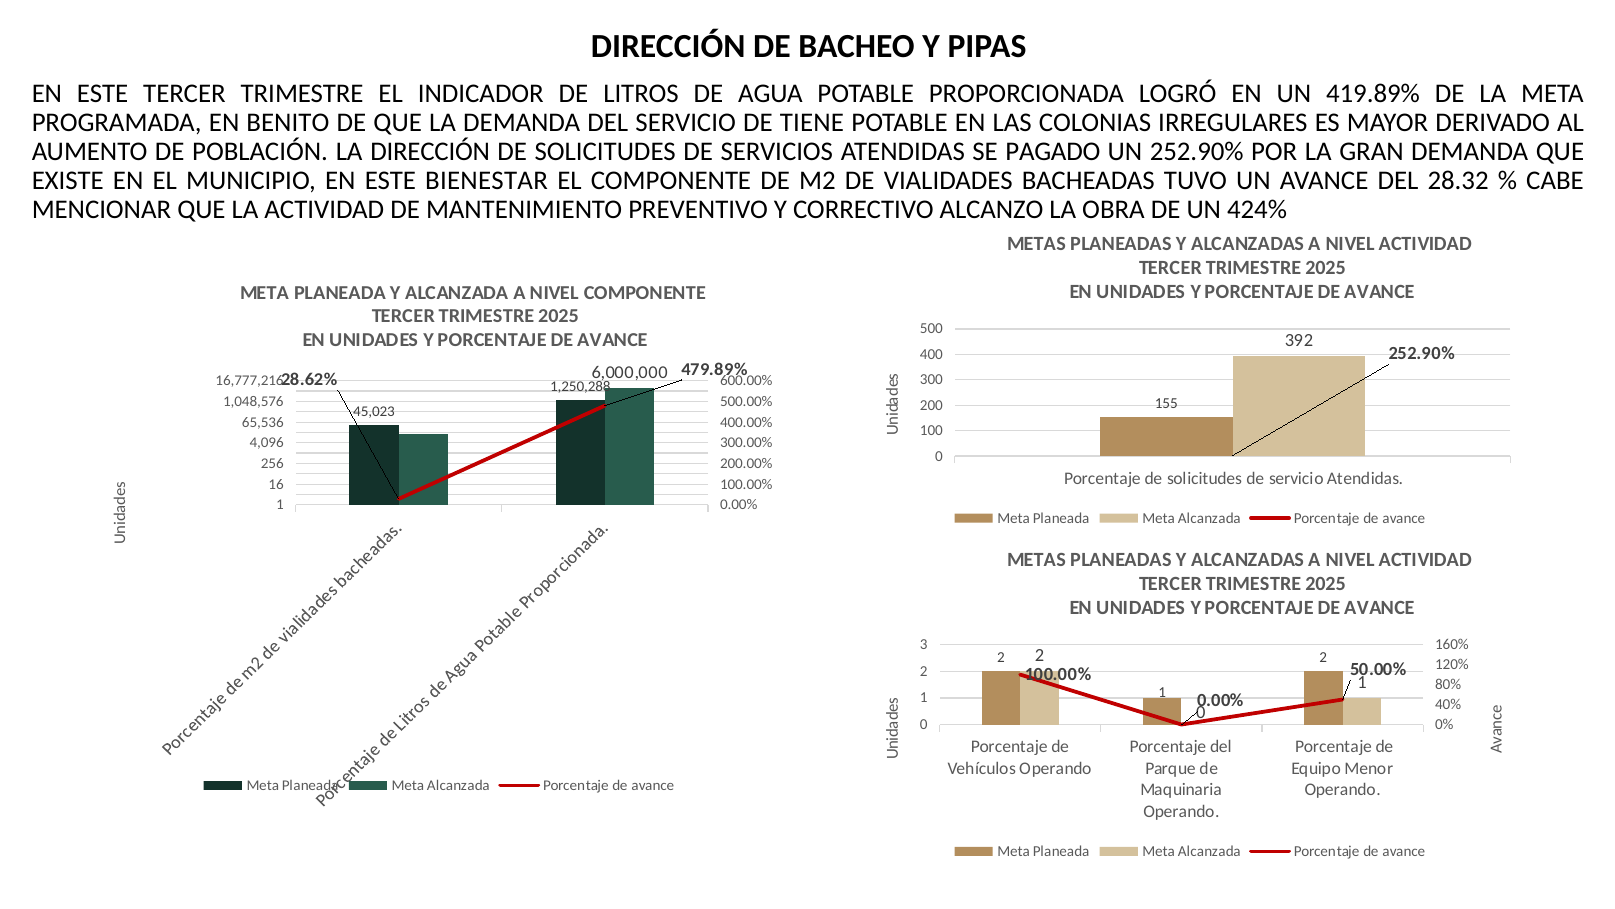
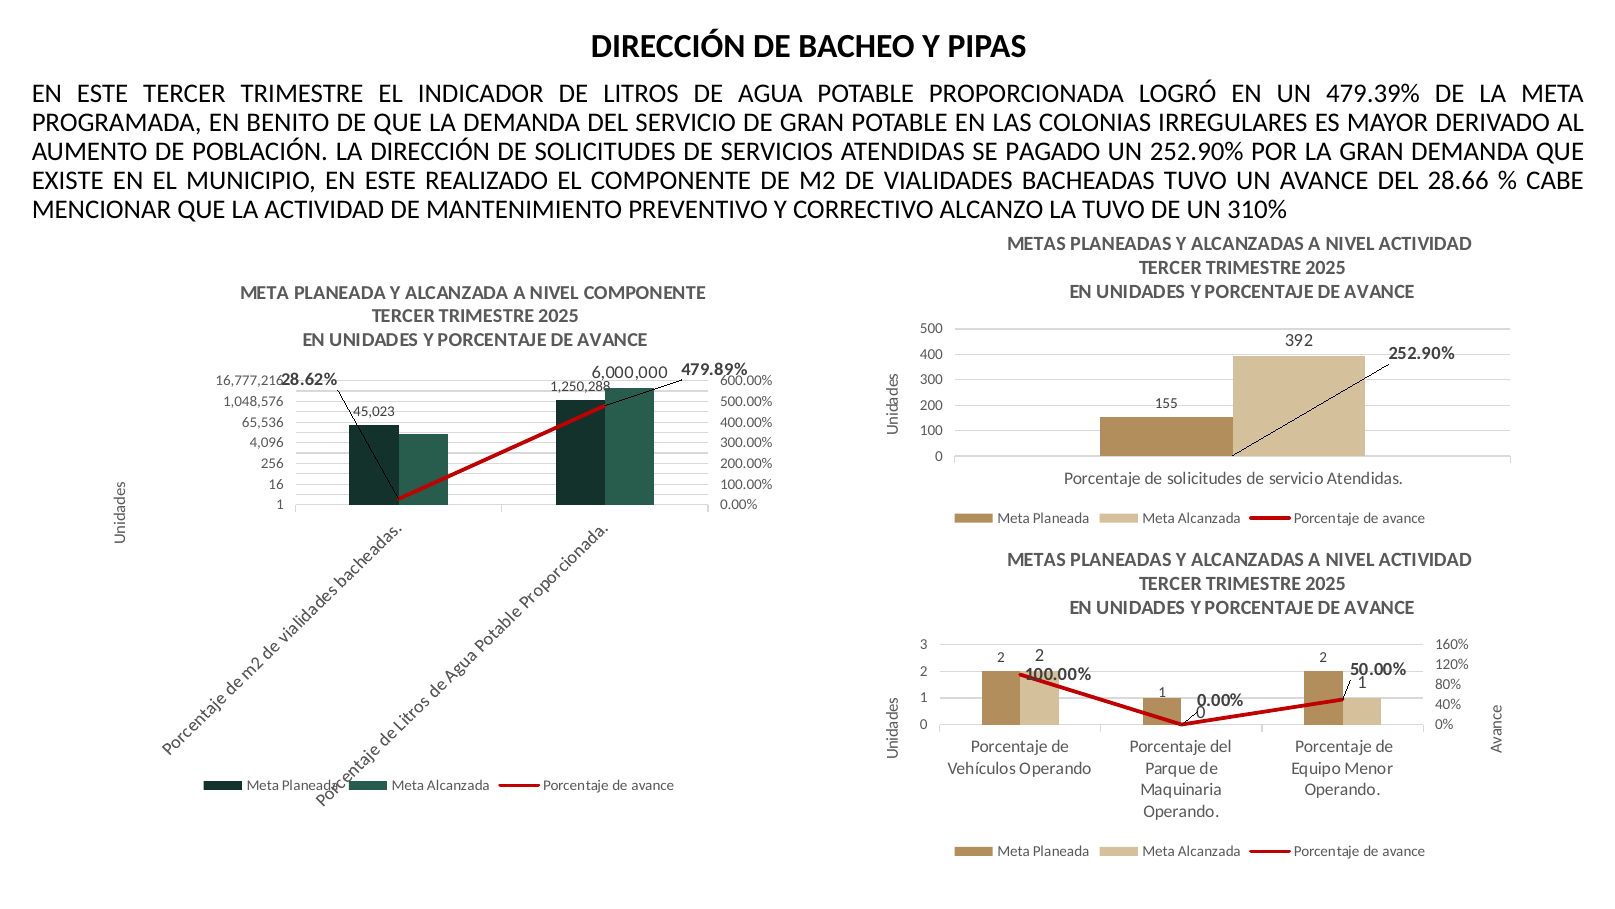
419.89%: 419.89% -> 479.39% (1373, 94)
DE TIENE: TIENE -> GRAN (812, 123)
BIENESTAR: BIENESTAR -> REALIZADO (487, 181)
28.32: 28.32 -> 28.66 (1458, 181)
LA OBRA: OBRA -> TUVO (1114, 210)
424%: 424% -> 310% (1257, 210)
